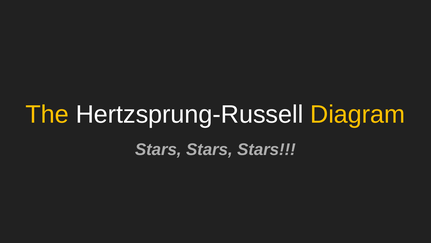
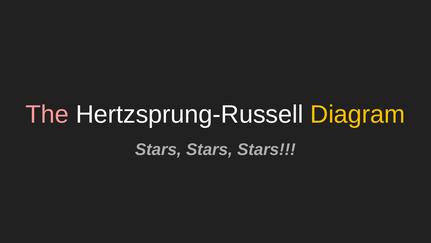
The colour: yellow -> pink (47, 114)
